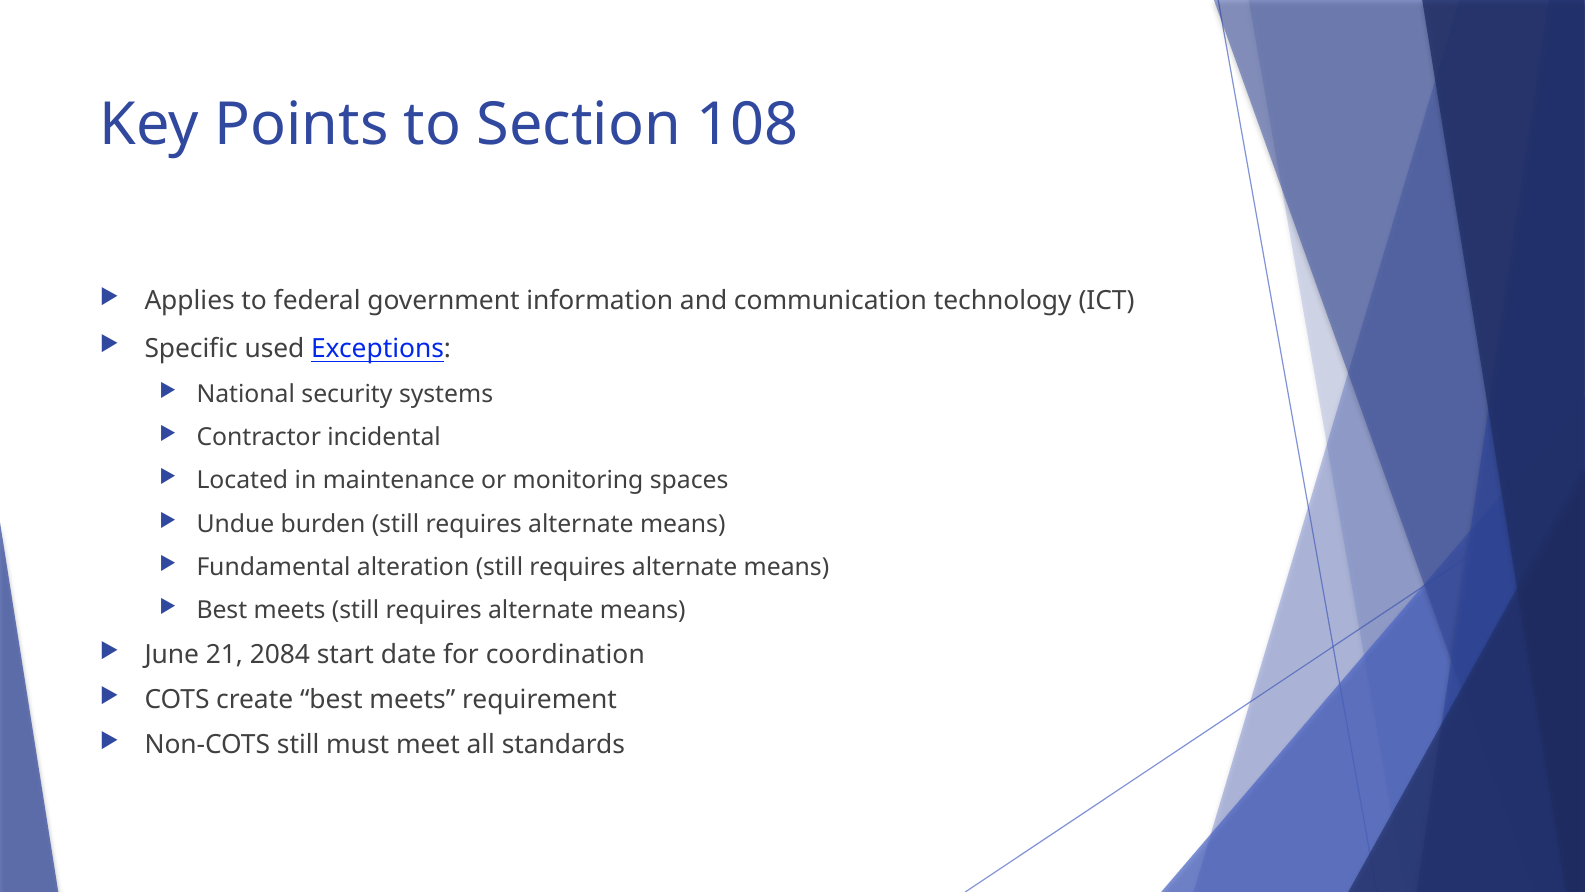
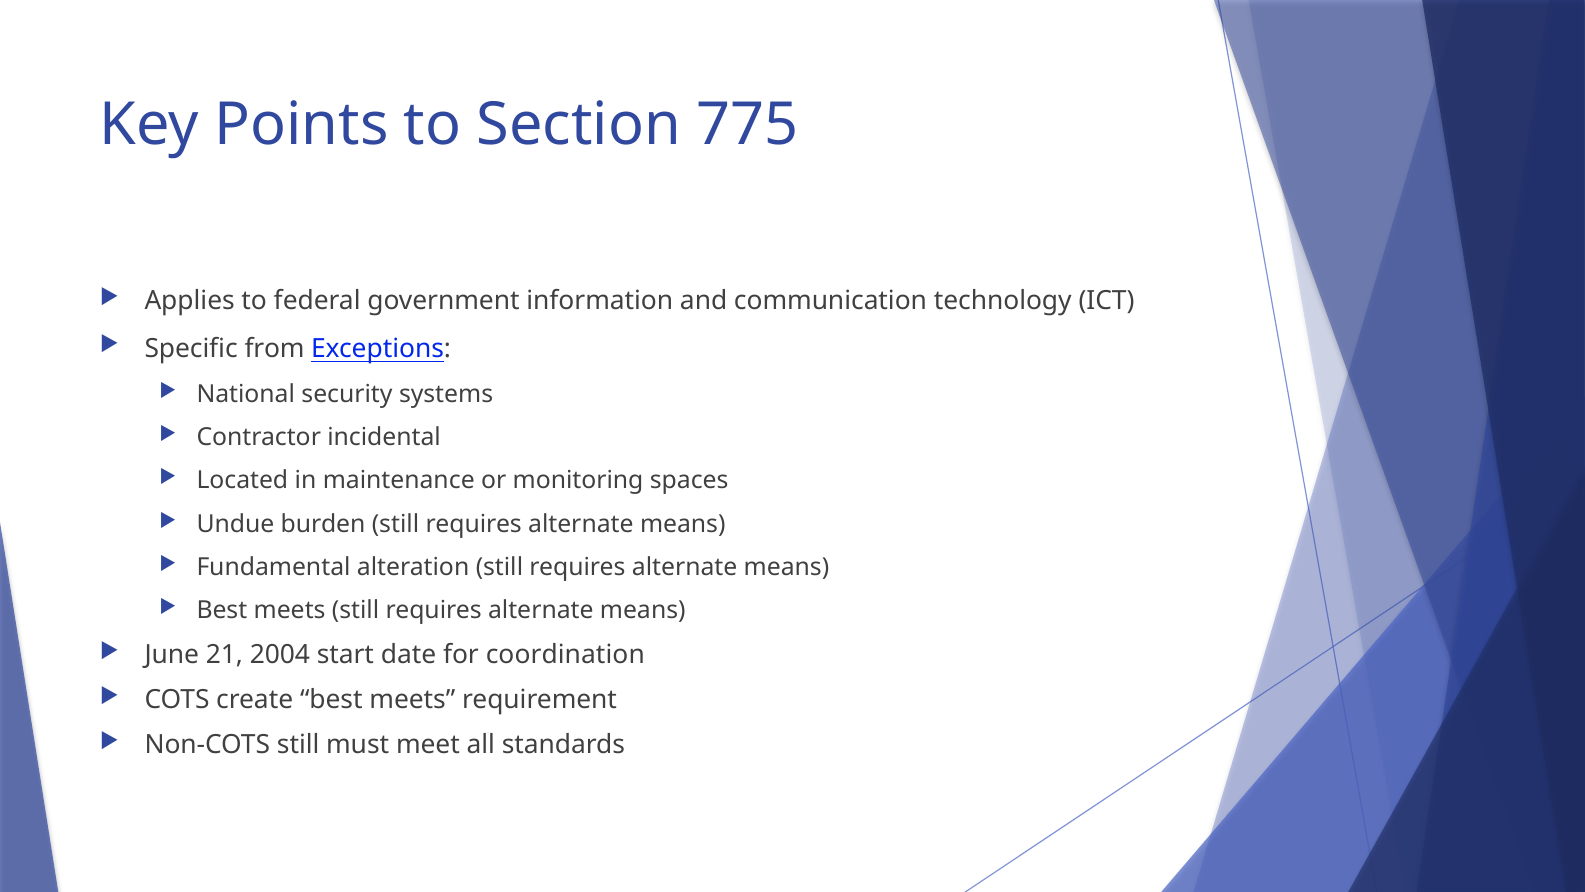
108: 108 -> 775 (747, 125)
used: used -> from (275, 349)
2084: 2084 -> 2004 (280, 654)
